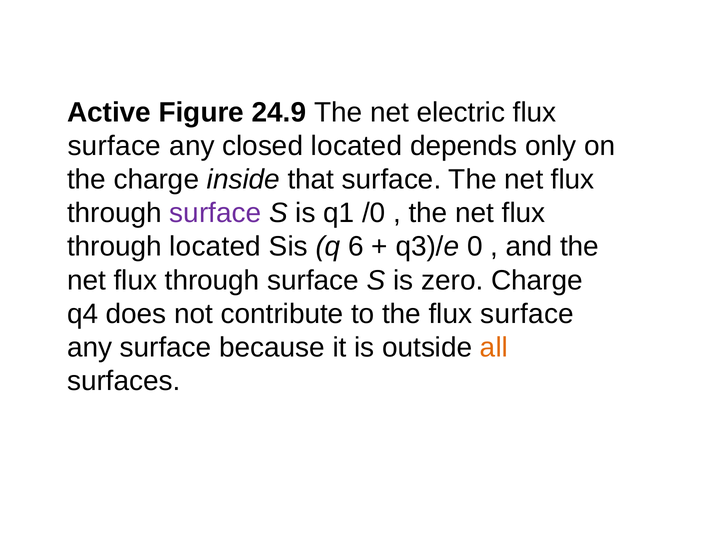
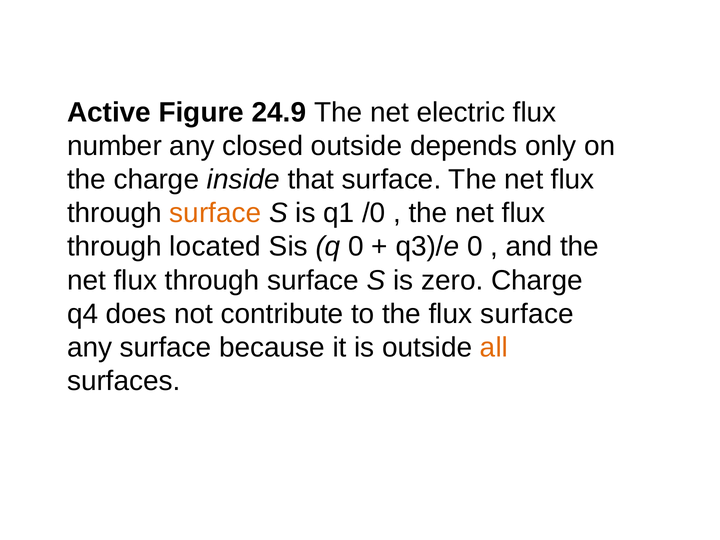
surface: surface -> number (114, 146)
closed located: located -> outside (357, 146)
surface colour: purple -> orange (215, 213)
q 6: 6 -> 0 (356, 247)
